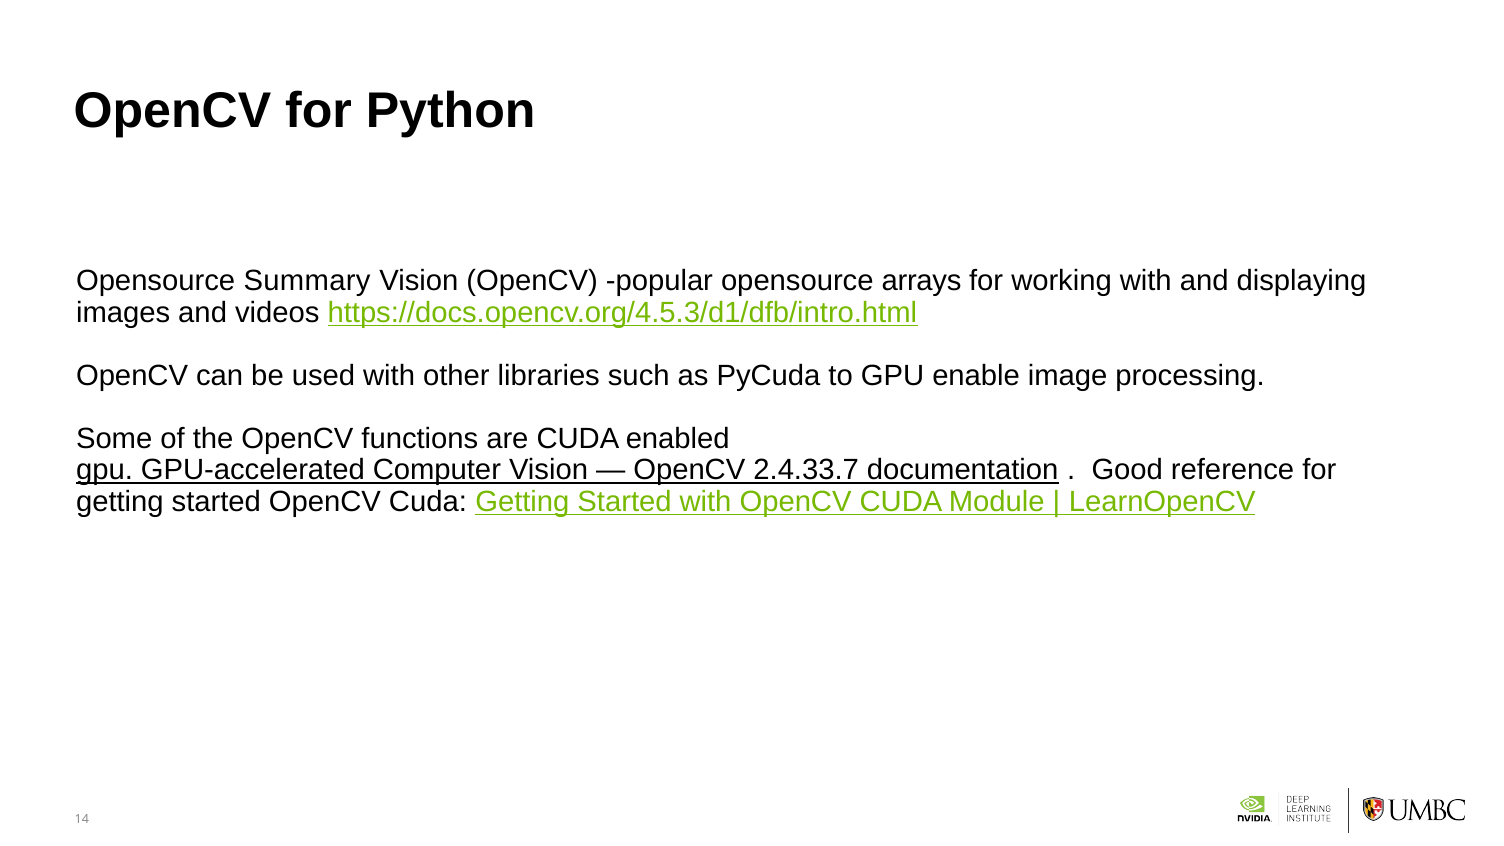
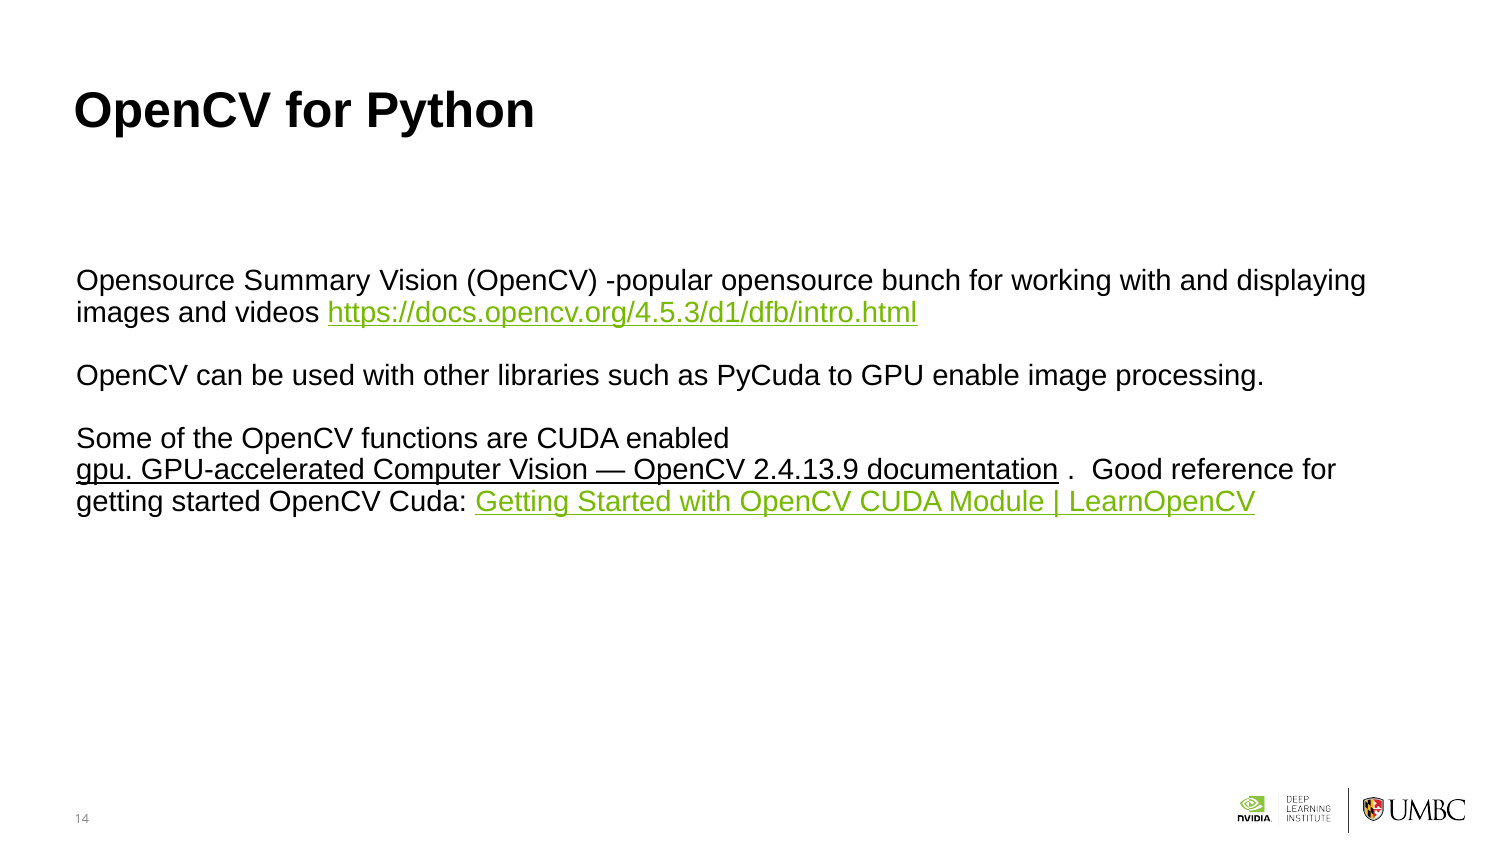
arrays: arrays -> bunch (921, 281)
2.4.33.7: 2.4.33.7 -> 2.4.13.9 (806, 470)
